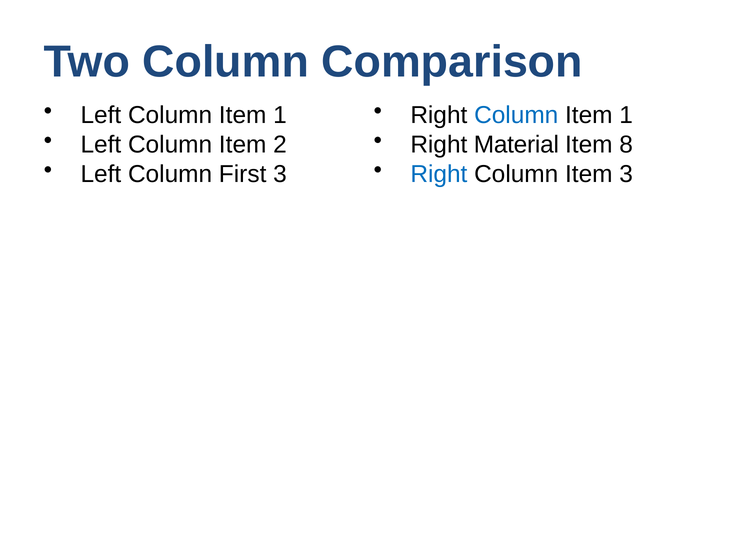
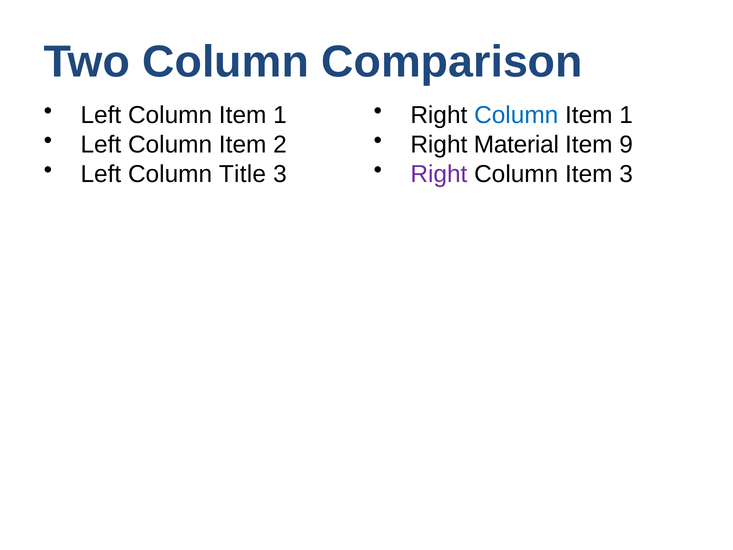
8: 8 -> 9 (626, 145)
First: First -> Title (243, 174)
Right colour: blue -> purple (439, 174)
